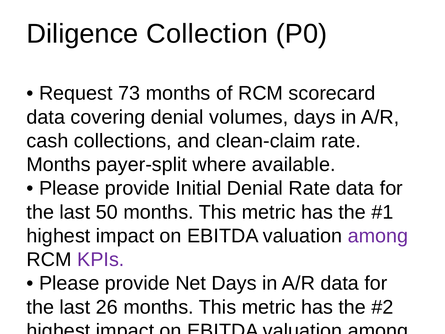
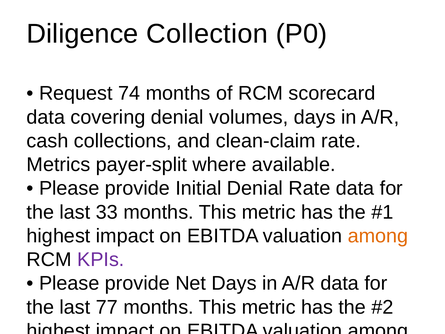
73: 73 -> 74 (129, 93)
Months: Months -> Metrics (59, 165)
50: 50 -> 33 (107, 212)
among colour: purple -> orange (378, 236)
26: 26 -> 77 (107, 307)
